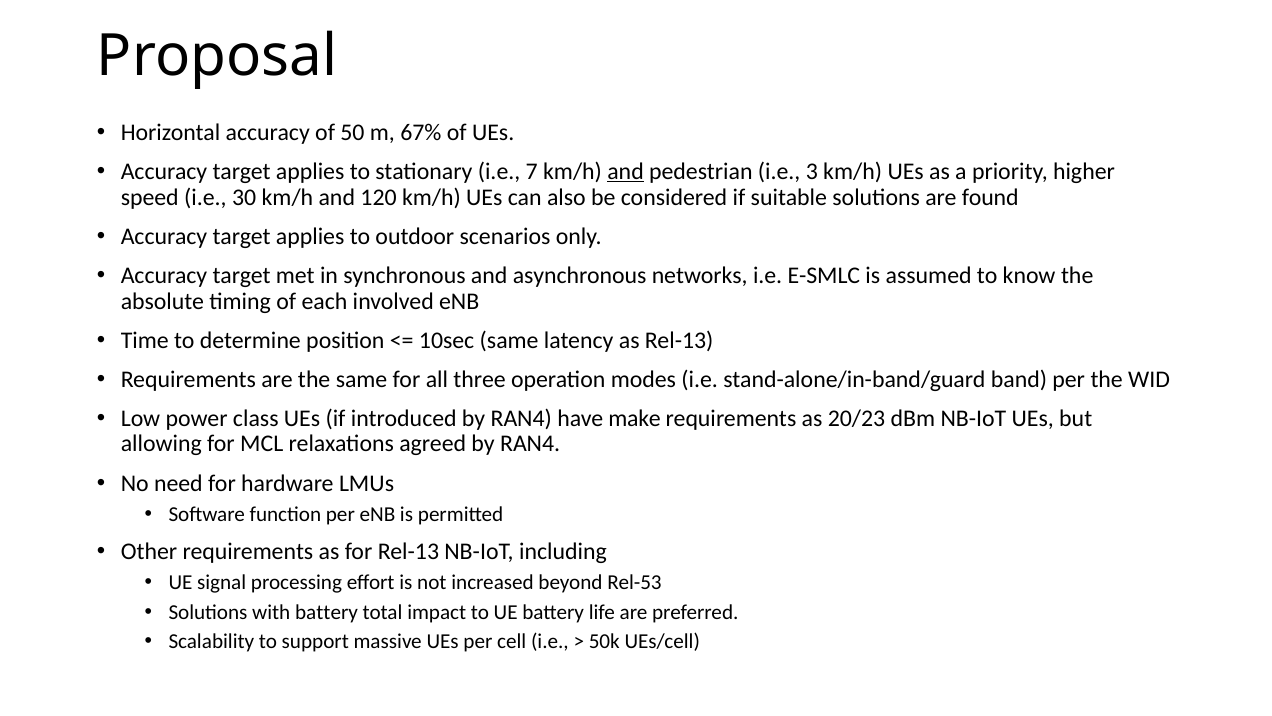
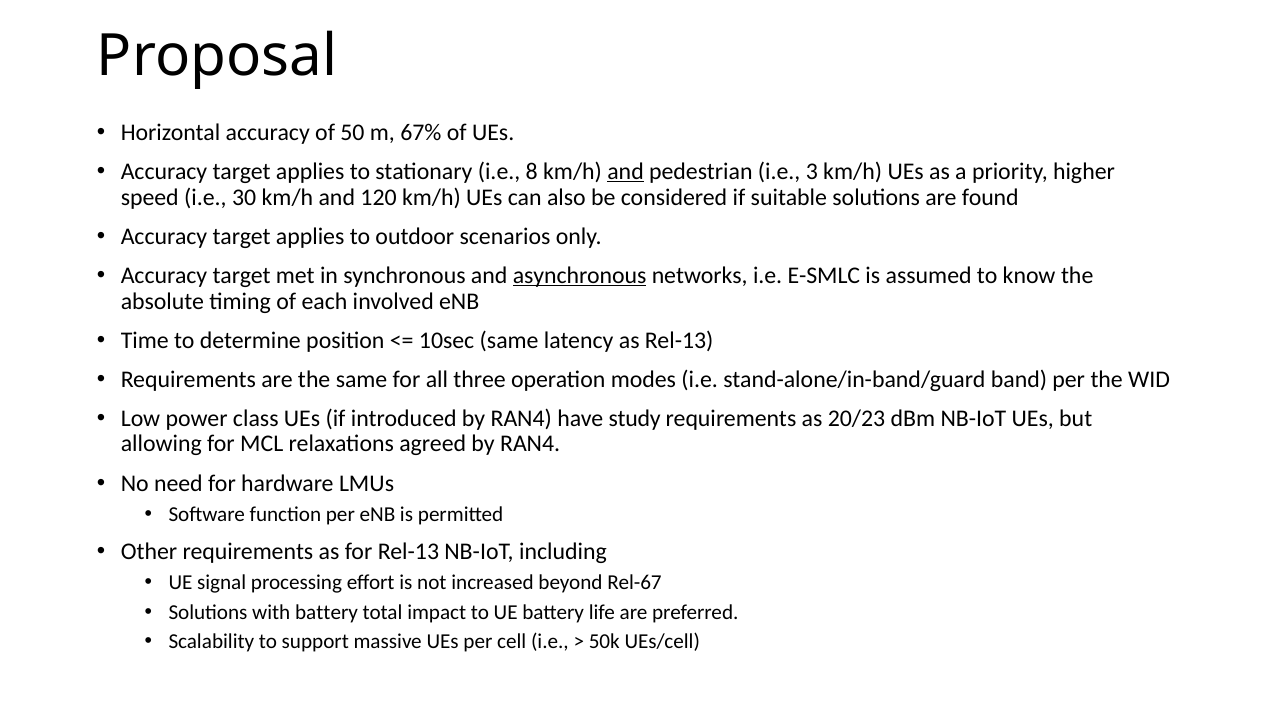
7: 7 -> 8 (532, 171)
asynchronous underline: none -> present (580, 275)
make: make -> study (635, 418)
Rel-53: Rel-53 -> Rel-67 (635, 582)
